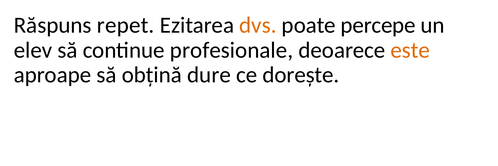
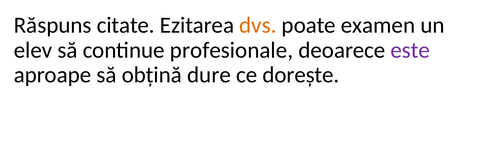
repet: repet -> citate (126, 25)
percepe: percepe -> examen (378, 25)
este colour: orange -> purple (410, 50)
